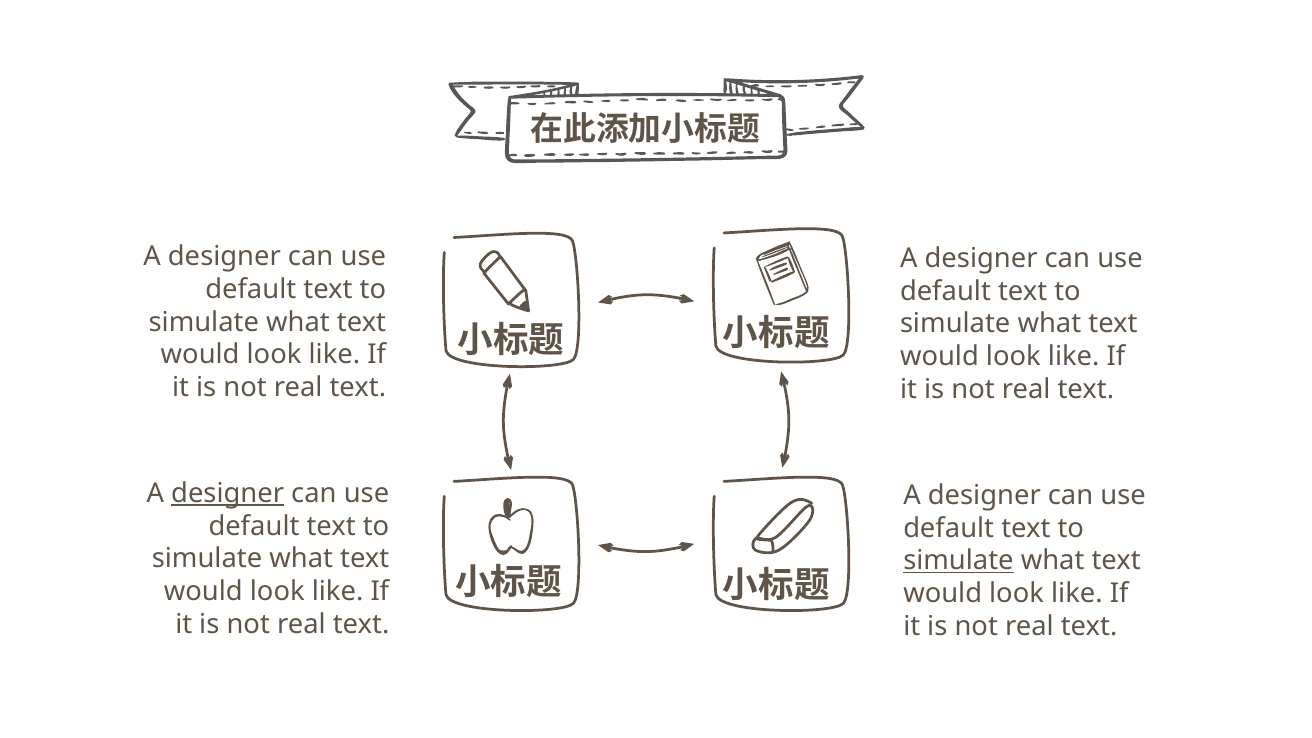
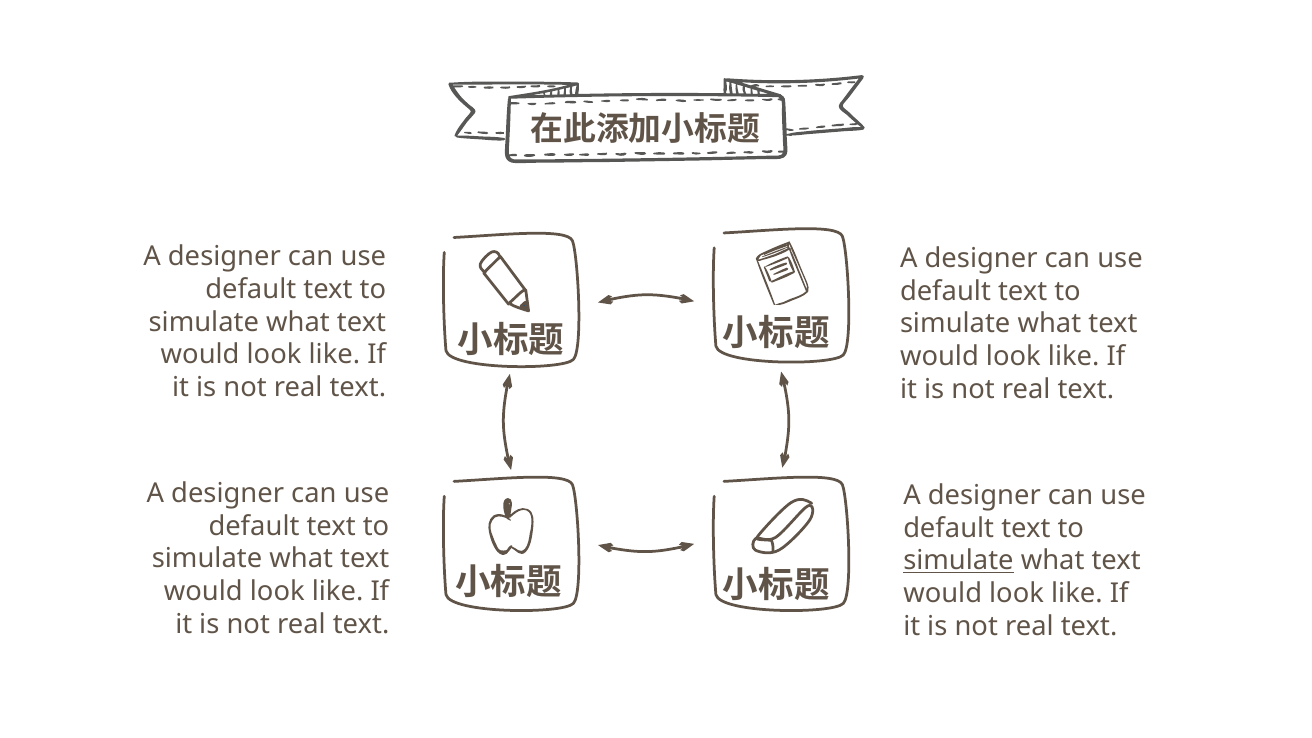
designer underline: present -> none (228, 493)
